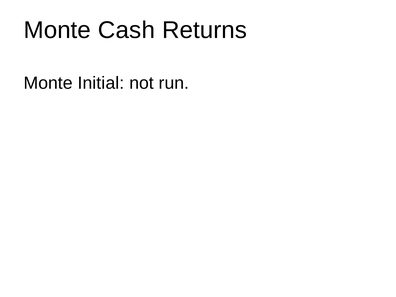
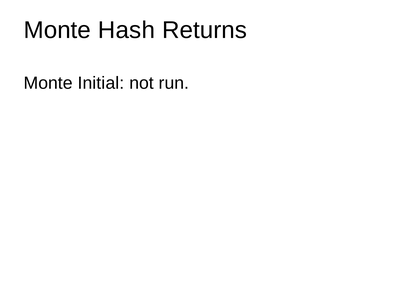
Cash: Cash -> Hash (126, 30)
